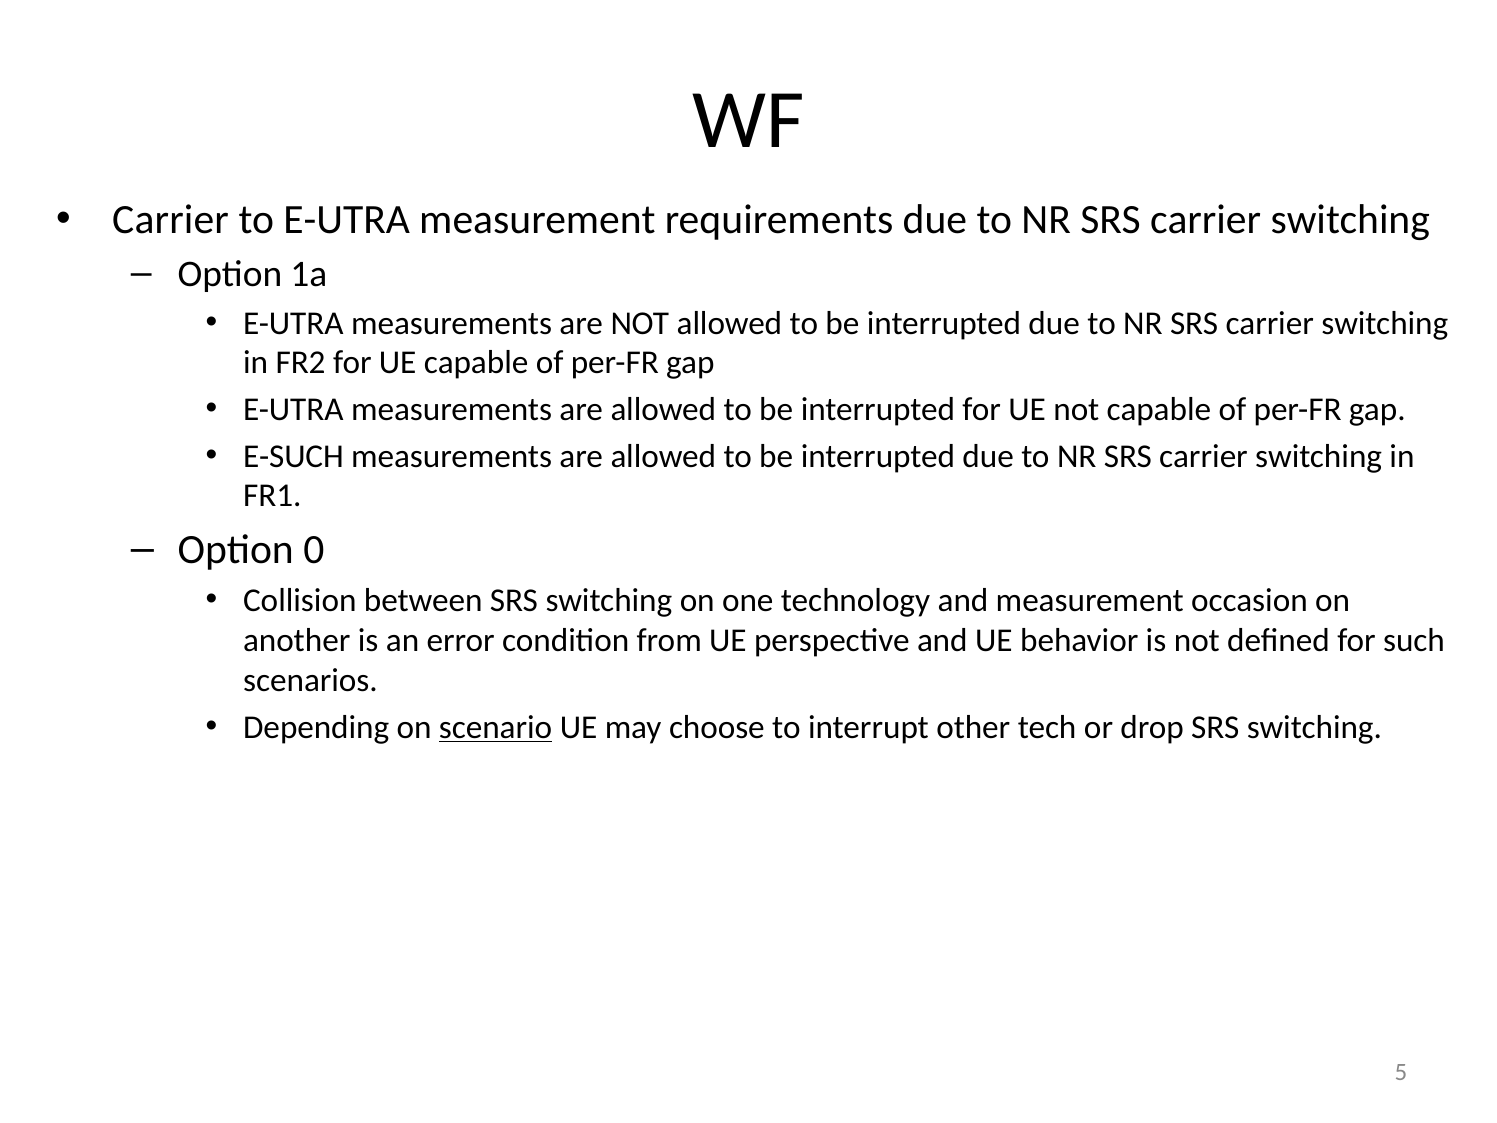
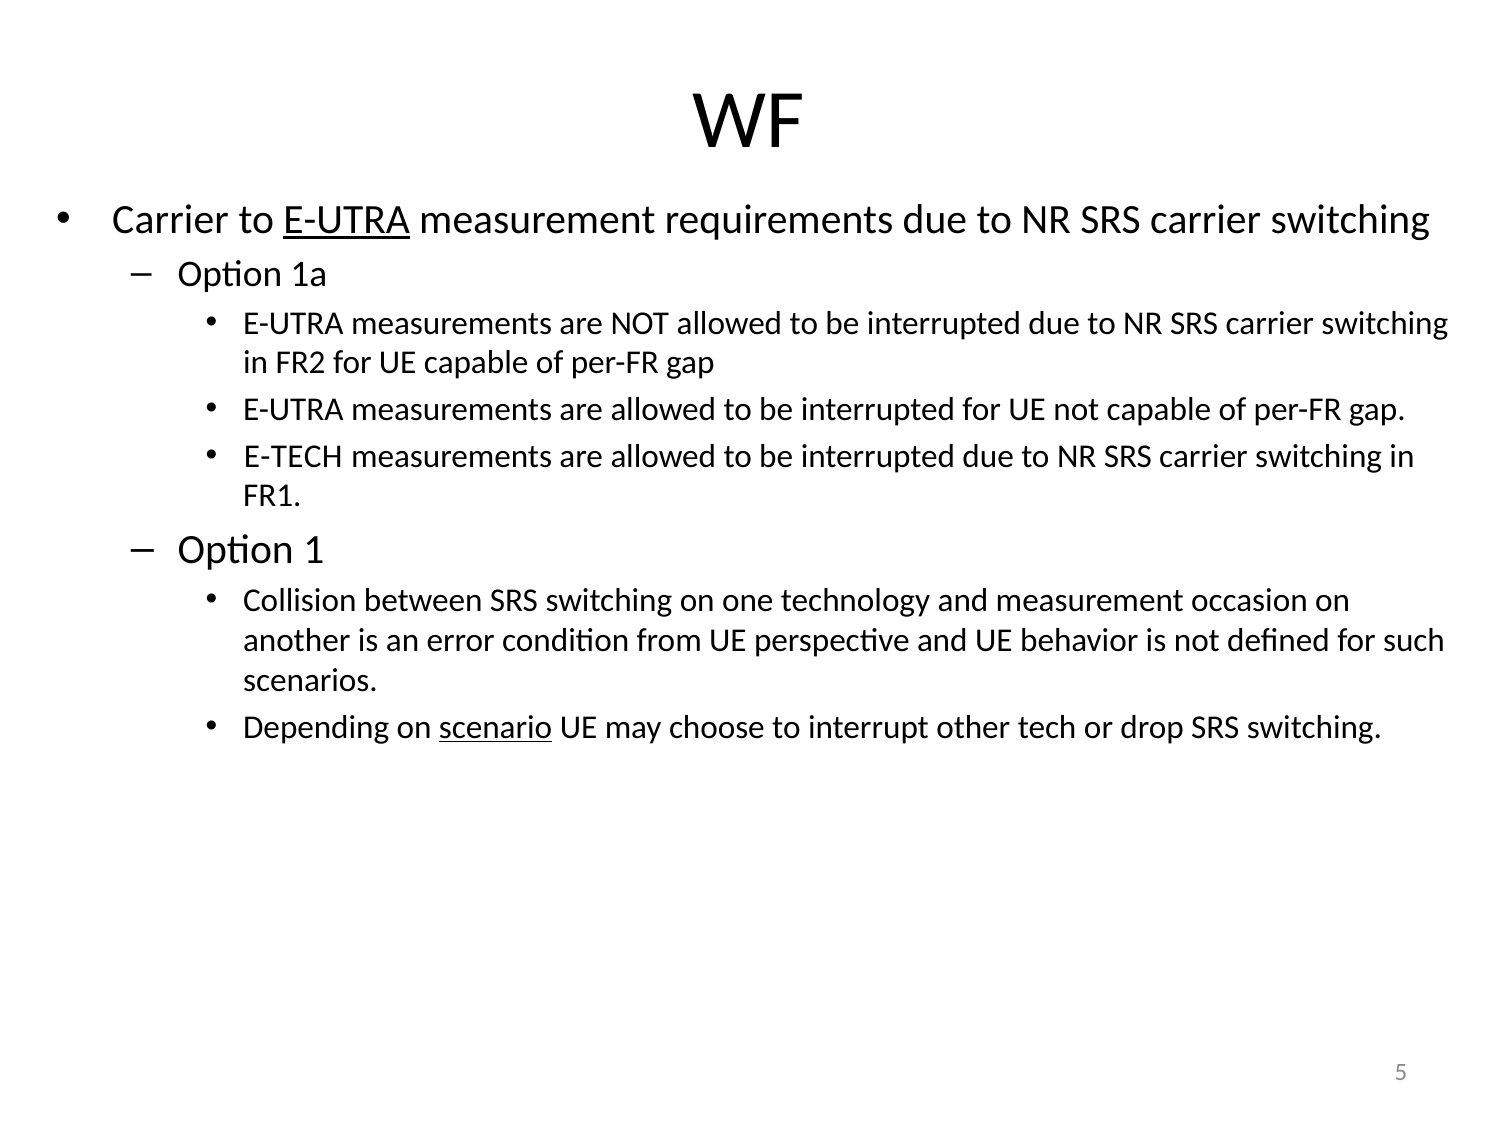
E-UTRA underline: none -> present (347, 220)
E-SUCH: E-SUCH -> E-TECH (293, 456)
0: 0 -> 1 (314, 550)
